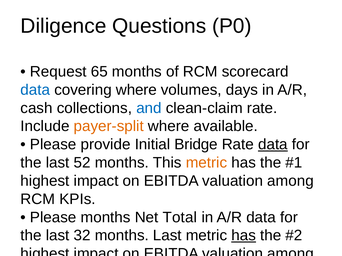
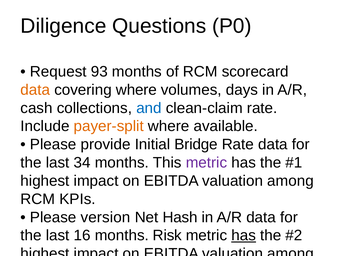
65: 65 -> 93 (99, 72)
data colour: blue -> orange (35, 90)
data underline: present -> none (273, 145)
52: 52 -> 34 (82, 163)
metric colour: orange -> purple (206, 163)
Please months: months -> version (106, 218)
Total: Total -> Hash (180, 218)
32: 32 -> 16 (82, 236)
months Last: Last -> Risk (167, 236)
